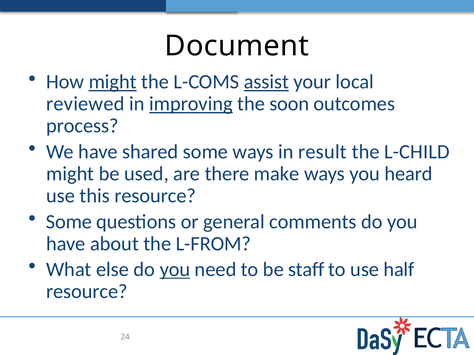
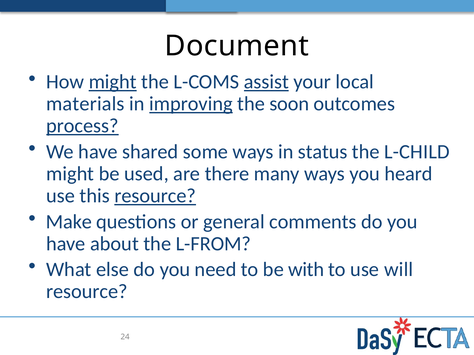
reviewed: reviewed -> materials (85, 104)
process underline: none -> present (82, 126)
result: result -> status (323, 152)
make: make -> many (277, 174)
resource underline: none -> present (155, 196)
Some: Some -> Make (69, 222)
you underline: present -> none (175, 270)
staff: staff -> with (306, 270)
half: half -> will (399, 270)
